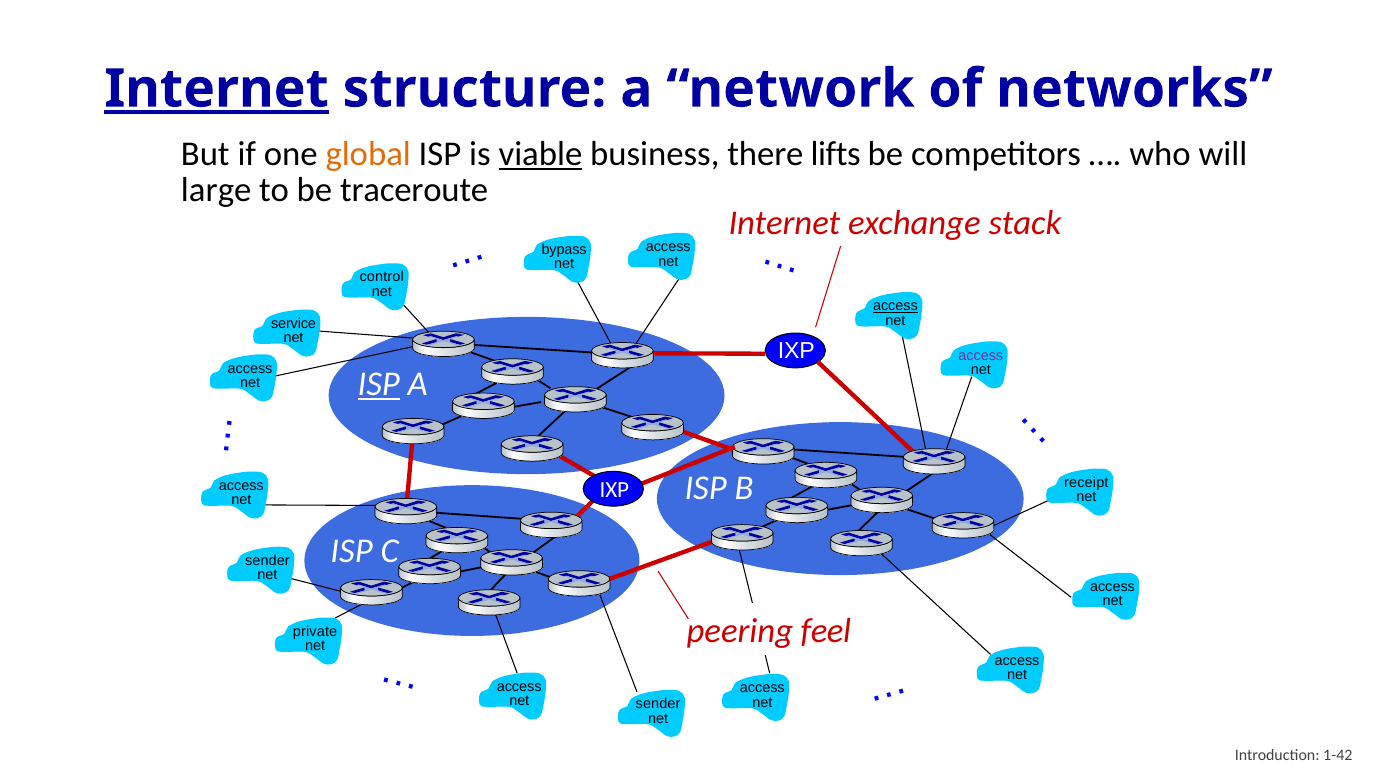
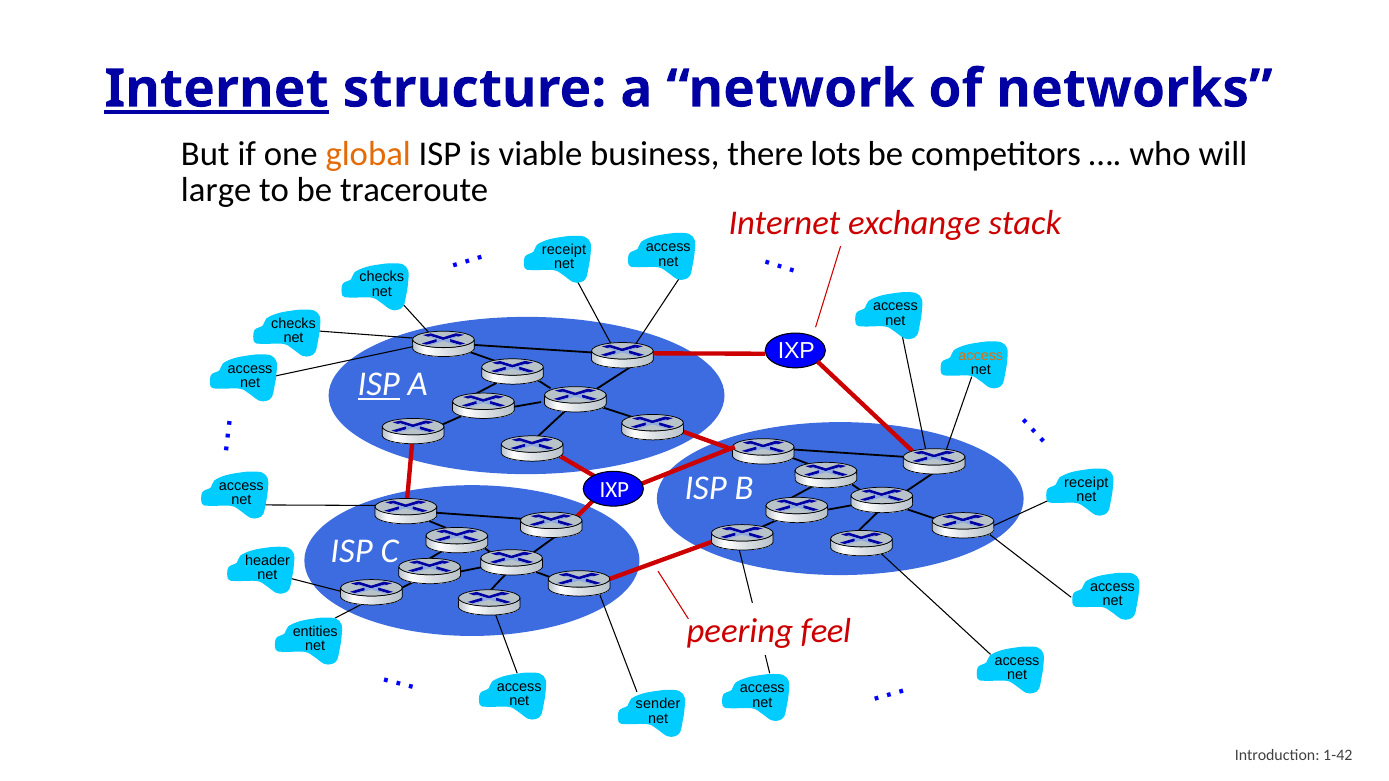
viable underline: present -> none (540, 154)
lifts: lifts -> lots (836, 154)
bypass: bypass -> receipt (564, 250)
control: control -> checks (382, 277)
access underline: present -> none (895, 306)
service: service -> checks (293, 324)
access colour: purple -> orange (981, 355)
sender: sender -> header (267, 561)
private: private -> entities (315, 632)
